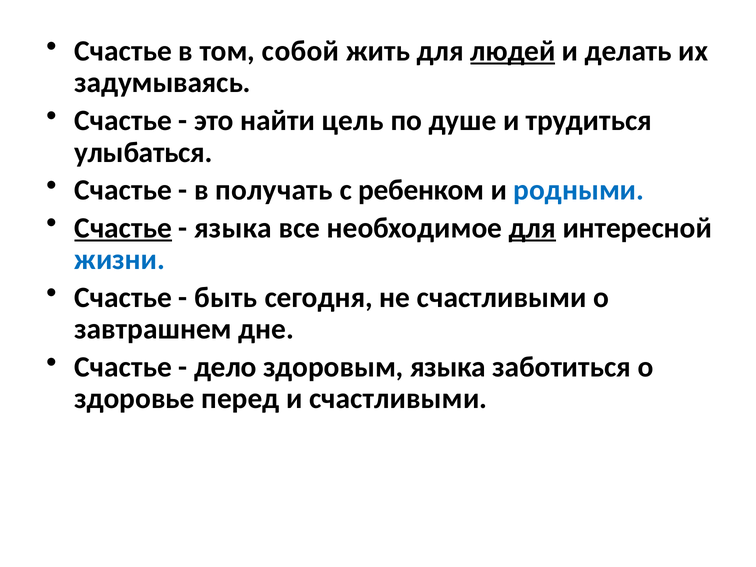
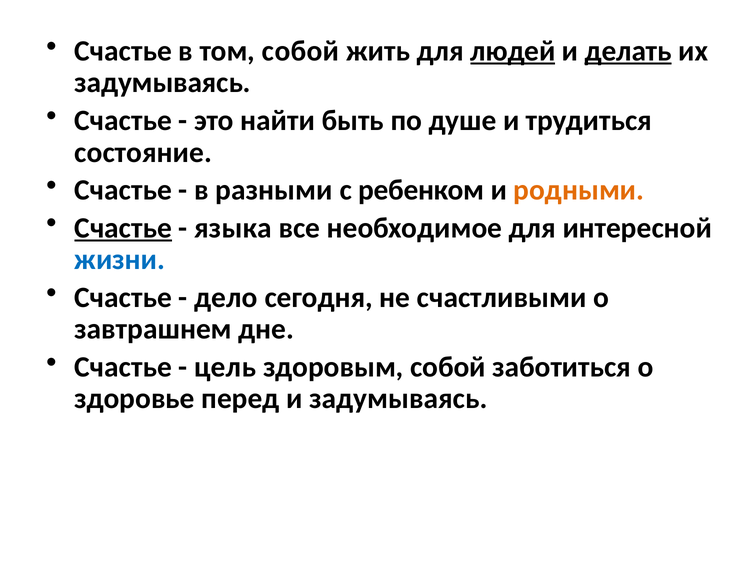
делать underline: none -> present (628, 51)
цель: цель -> быть (353, 121)
улыбаться: улыбаться -> состояние (143, 152)
получать: получать -> разными (274, 190)
родными colour: blue -> orange (579, 190)
для underline: present -> none (532, 228)
быть: быть -> дело (226, 297)
дело: дело -> цель (225, 367)
здоровым языка: языка -> собой (448, 367)
и счастливыми: счастливыми -> задумываясь (398, 399)
